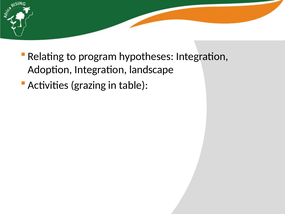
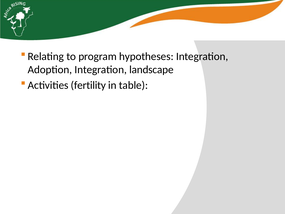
grazing: grazing -> fertility (88, 85)
